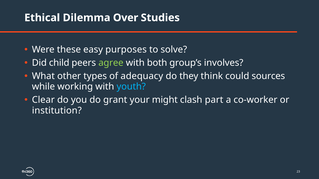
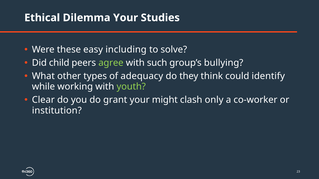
Dilemma Over: Over -> Your (126, 18)
purposes: purposes -> including (126, 50)
both: both -> such (157, 63)
involves: involves -> bullying (224, 63)
sources: sources -> identify (268, 76)
youth colour: light blue -> light green (131, 87)
part: part -> only (214, 100)
